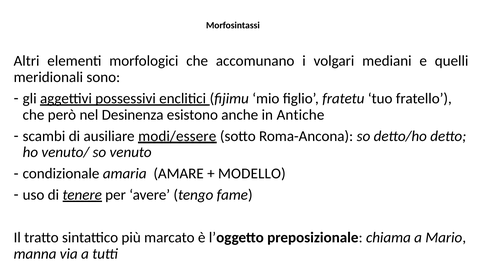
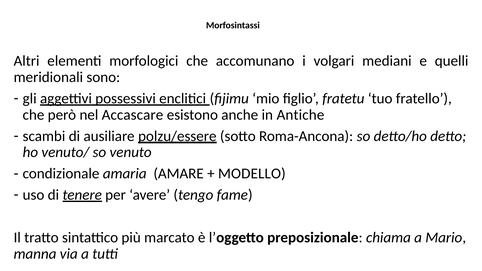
Desinenza: Desinenza -> Accascare (133, 115)
modi/essere: modi/essere -> polzu/essere (177, 136)
